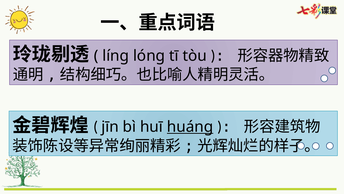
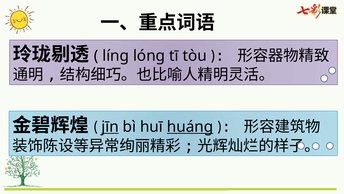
jīn underline: none -> present (110, 126)
